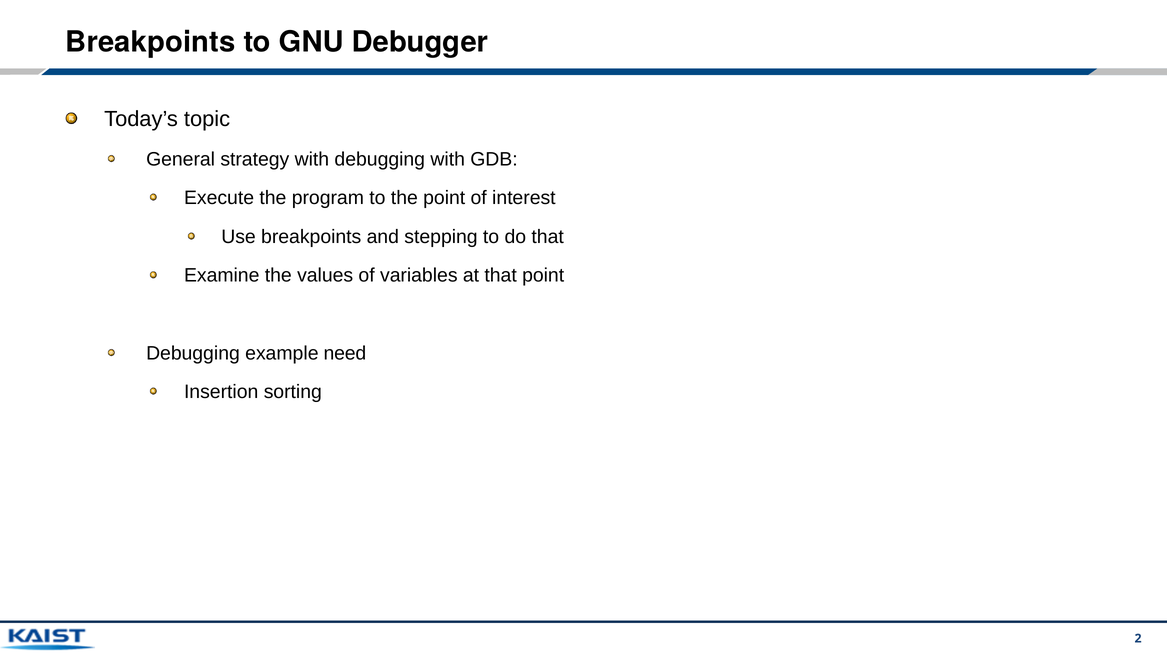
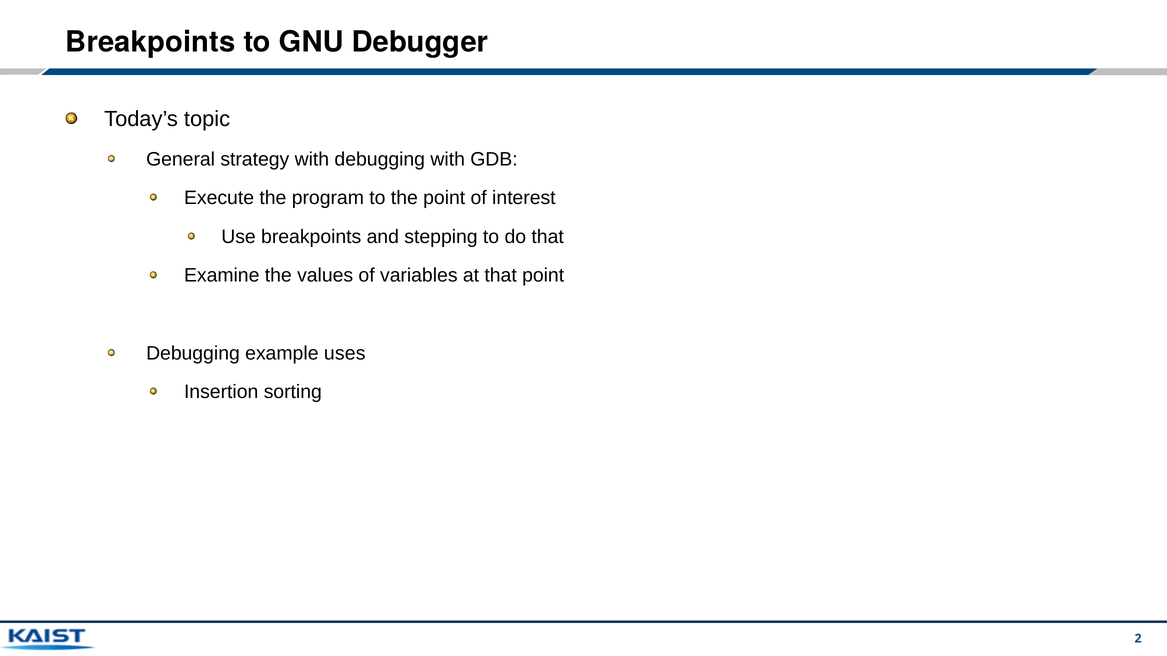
need: need -> uses (345, 353)
